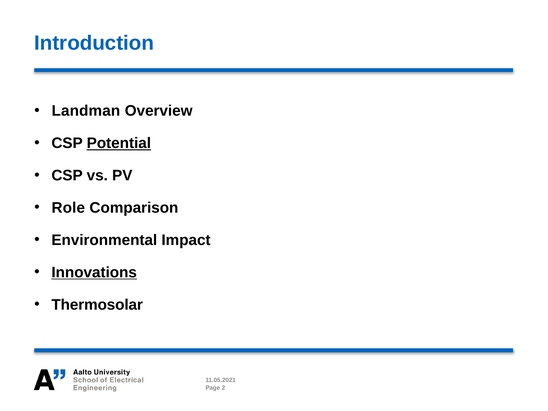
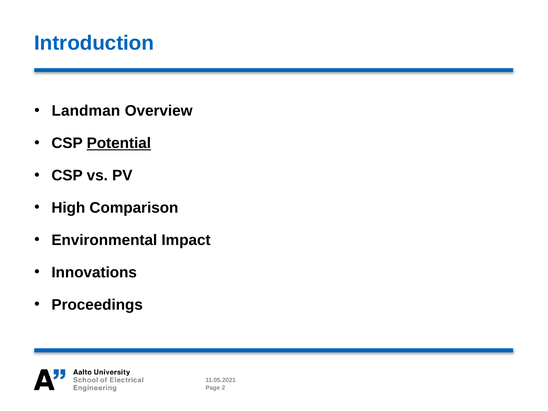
Role: Role -> High (68, 208)
Innovations underline: present -> none (94, 272)
Thermosolar: Thermosolar -> Proceedings (97, 305)
